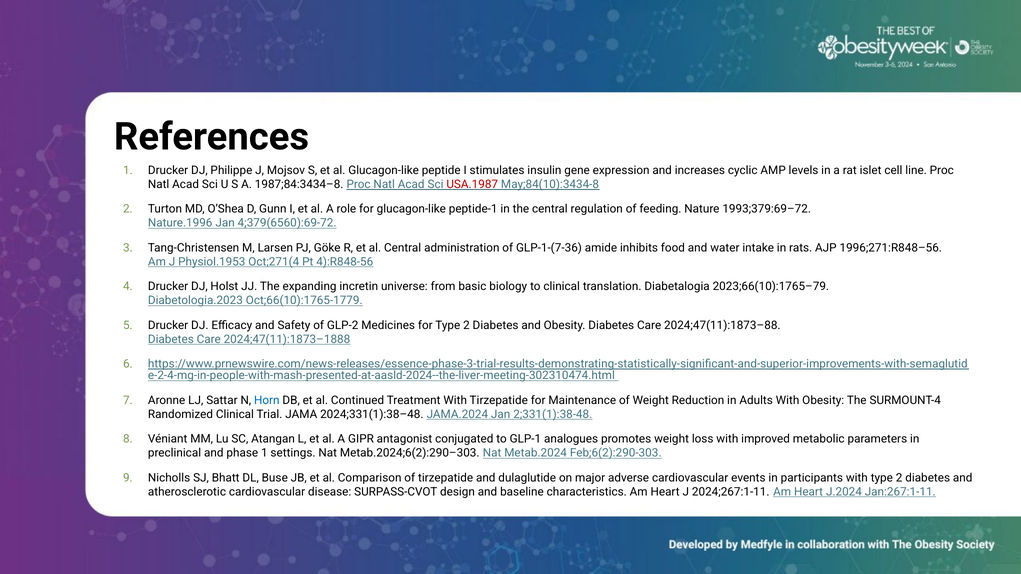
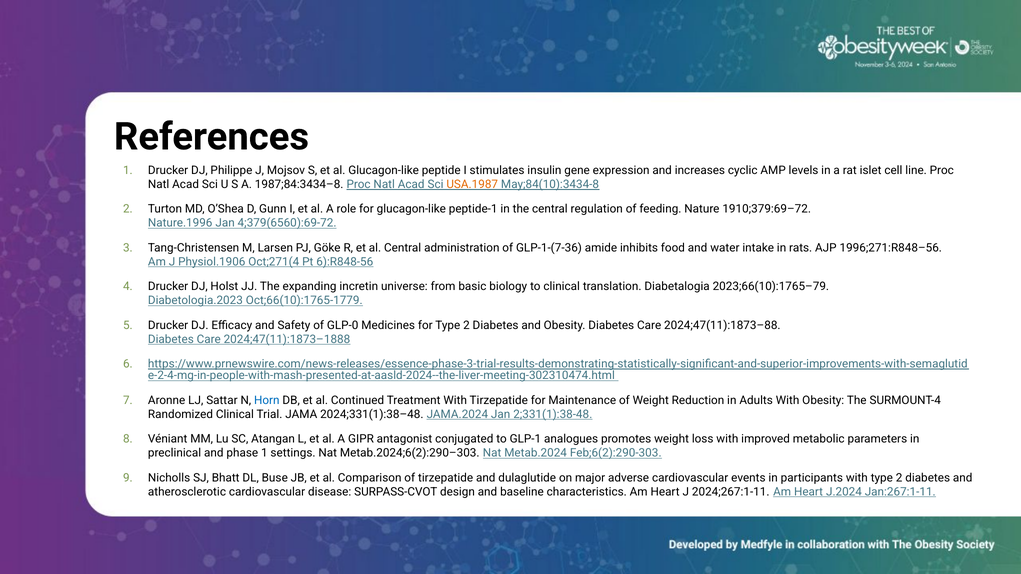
USA.1987 colour: red -> orange (472, 184)
1993;379:69–72: 1993;379:69–72 -> 1910;379:69–72 (767, 209)
Physiol.1953: Physiol.1953 -> Physiol.1906 (212, 262)
4):R848-56: 4):R848-56 -> 6):R848-56 (345, 262)
GLP-2: GLP-2 -> GLP-0 (343, 325)
